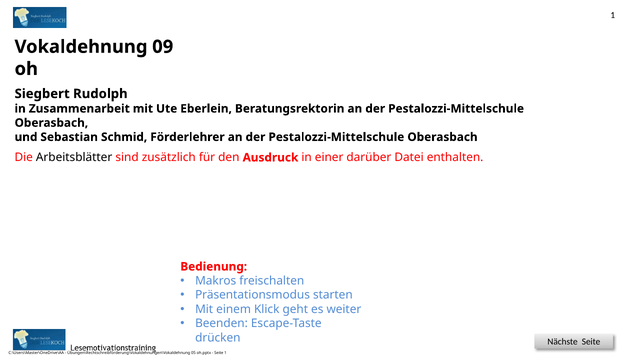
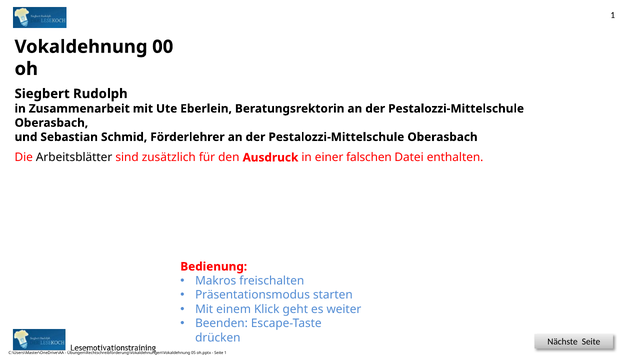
09: 09 -> 00 (163, 47)
darüber: darüber -> falschen (369, 158)
